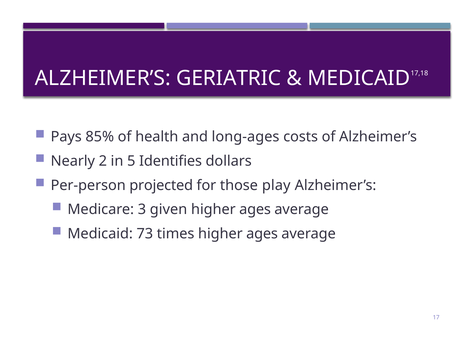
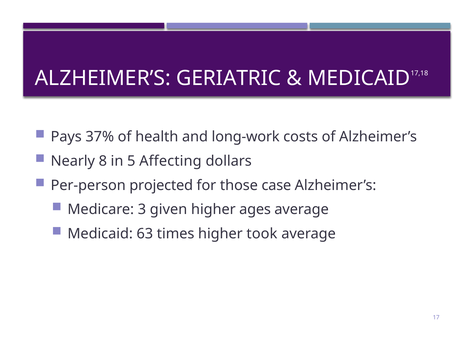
85%: 85% -> 37% (100, 137)
long-ages: long-ages -> long-work (246, 137)
2: 2 -> 8 (103, 161)
Identifies: Identifies -> Affecting (170, 161)
play: play -> case (276, 186)
73: 73 -> 63 (145, 234)
times higher ages: ages -> took (262, 234)
